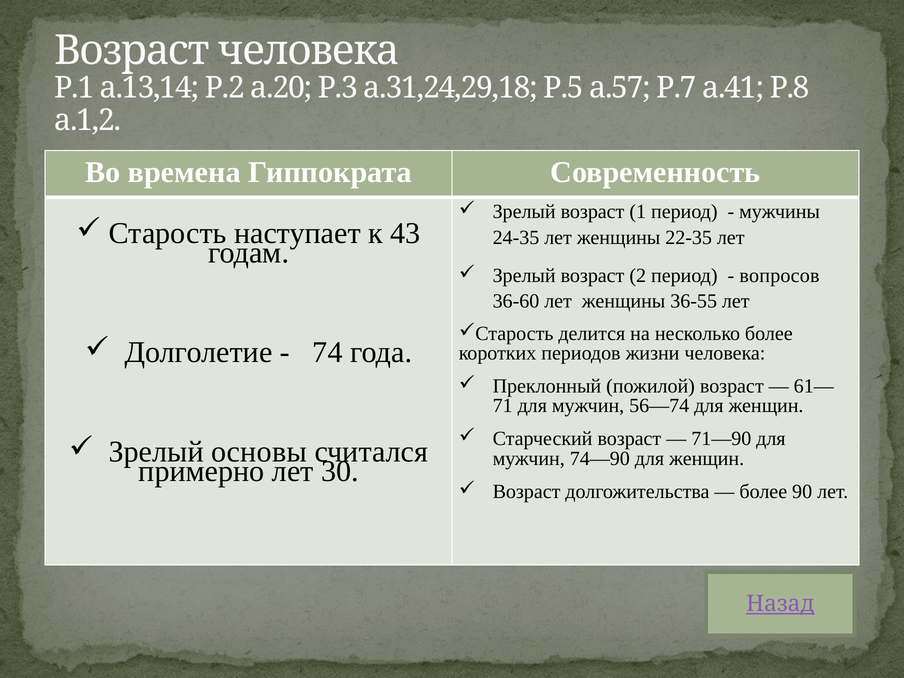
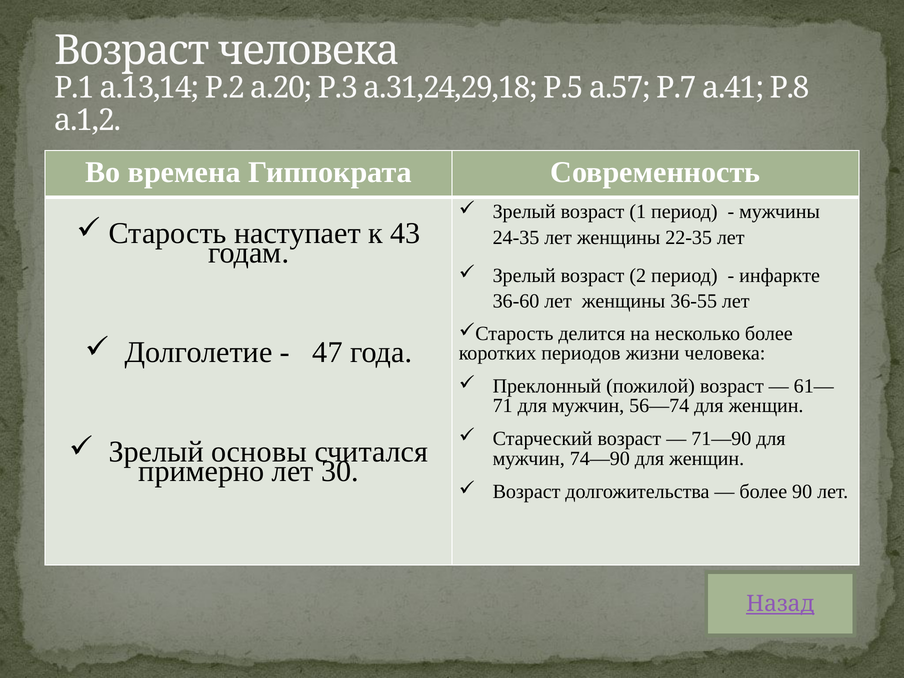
вопросов: вопросов -> инфаркте (780, 276)
74: 74 -> 47 (328, 352)
